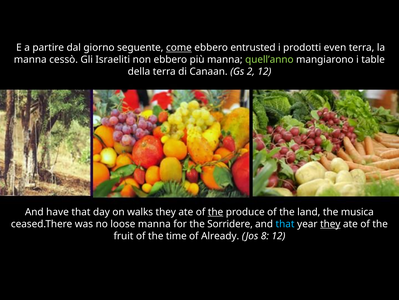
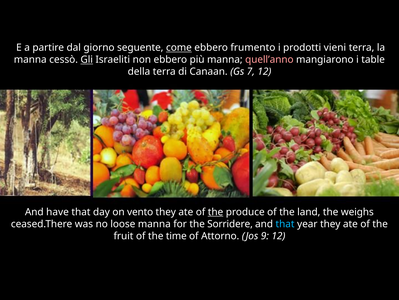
entrusted: entrusted -> frumento (253, 48)
even: even -> vieni (335, 48)
Gli underline: none -> present (87, 60)
quell’anno colour: light green -> pink (269, 60)
2: 2 -> 7 (251, 72)
walks: walks -> vento (140, 211)
musica: musica -> weighs (357, 211)
they underline: present -> none (330, 223)
Already: Already -> Attorno (220, 235)
8: 8 -> 9 (265, 235)
